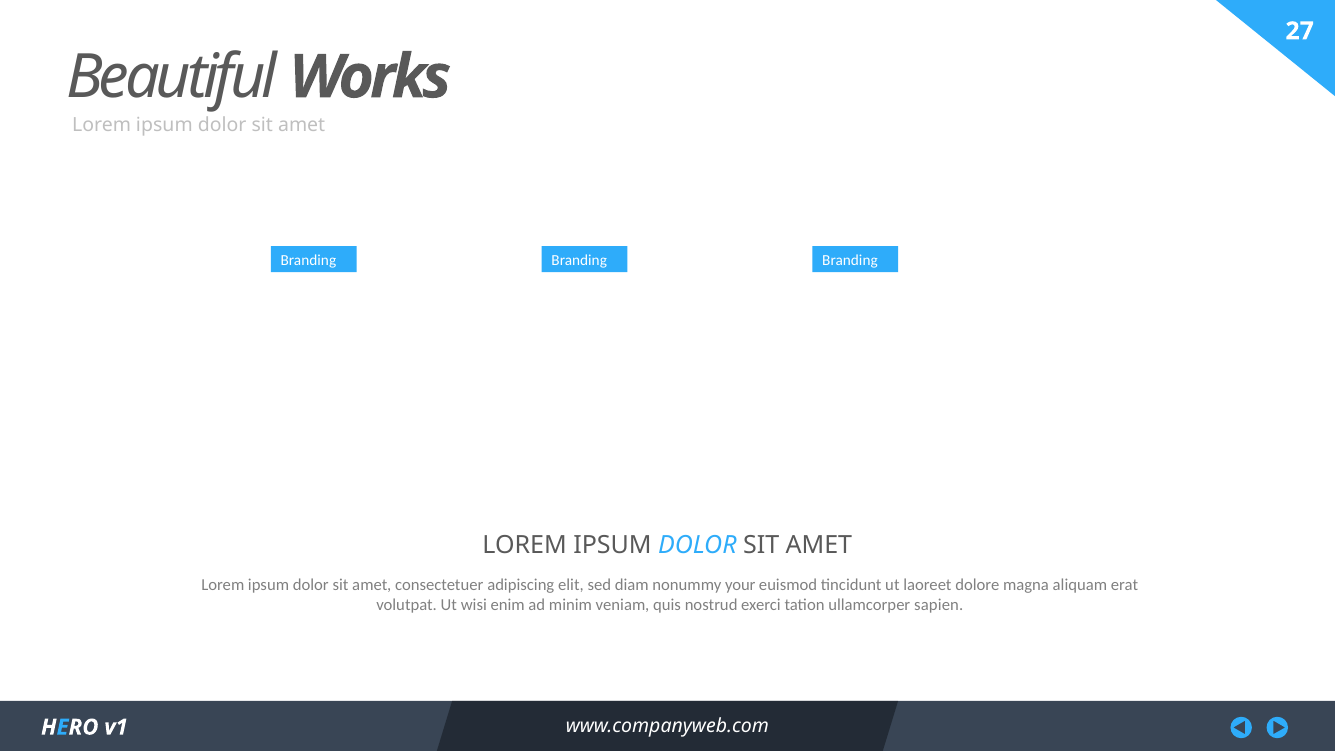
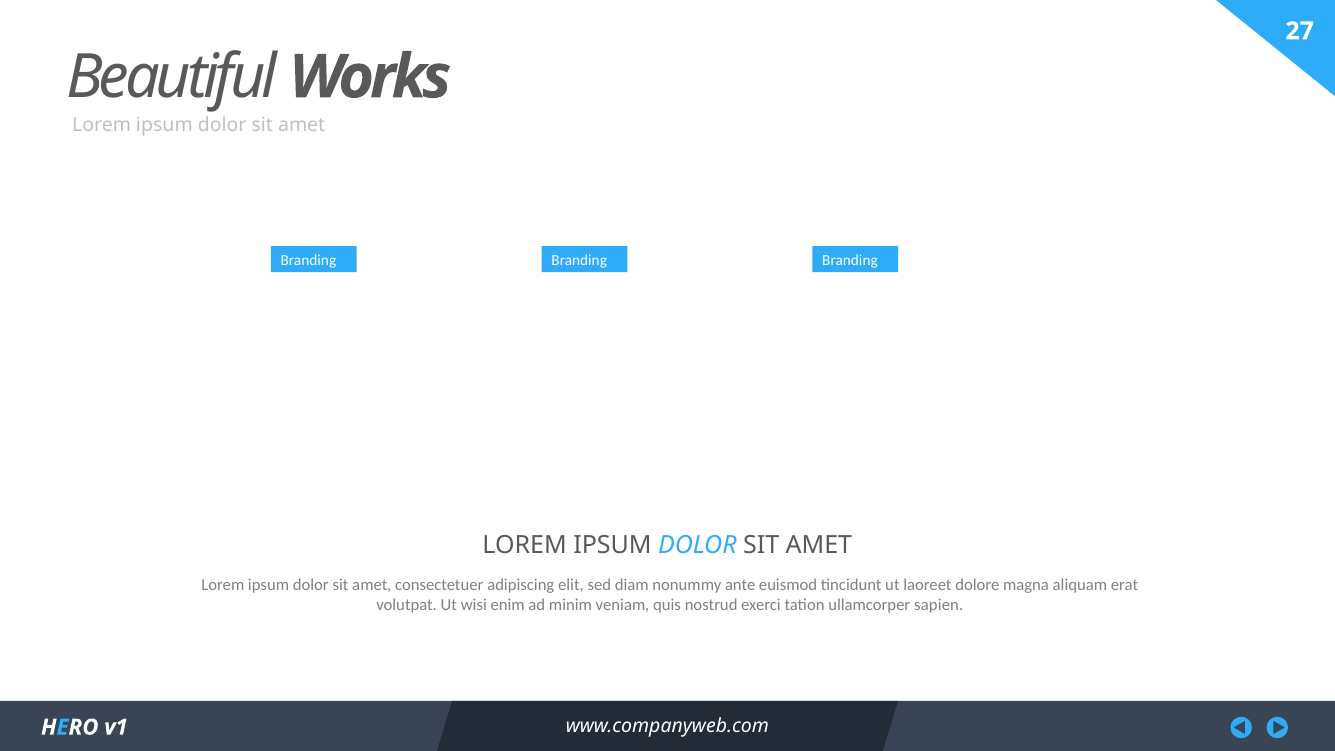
your: your -> ante (740, 585)
